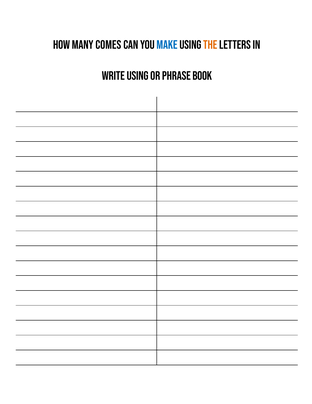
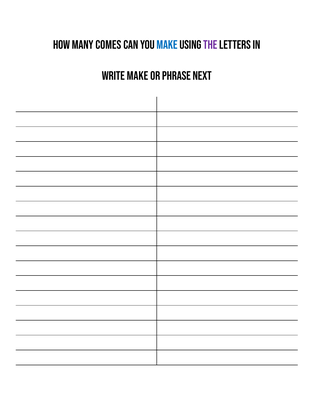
the colour: orange -> purple (210, 45)
Write using: using -> make (137, 76)
book: book -> next (202, 76)
